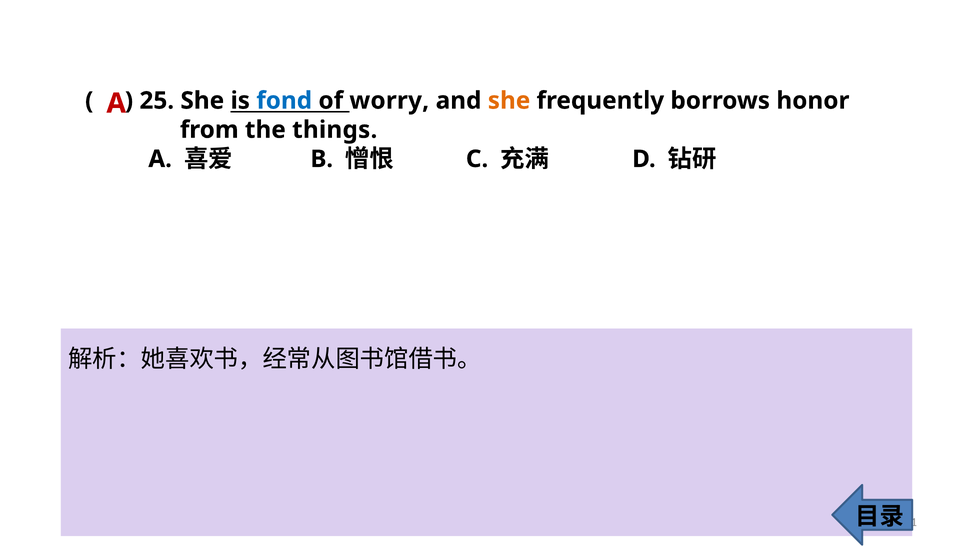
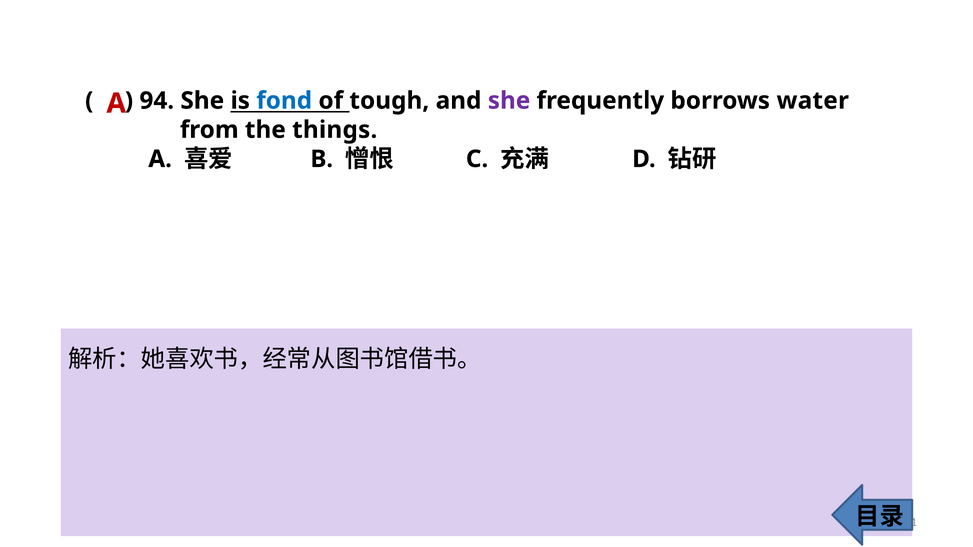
25: 25 -> 94 (157, 101)
worry: worry -> tough (389, 101)
she colour: orange -> purple (509, 101)
honor: honor -> water (813, 101)
